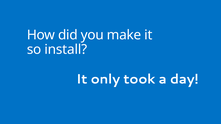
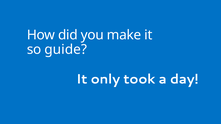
install: install -> guide (66, 50)
